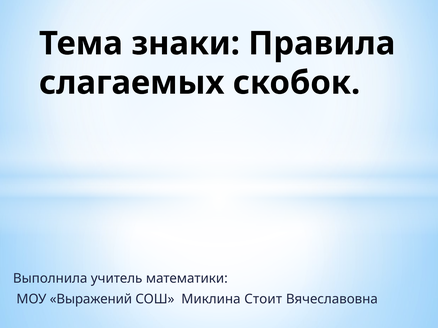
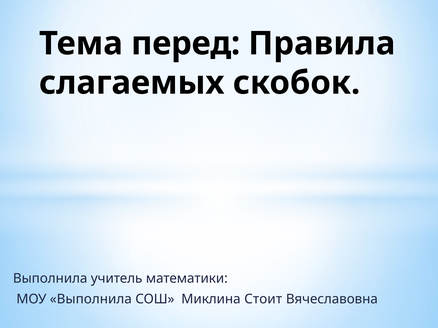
знаки: знаки -> перед (186, 44)
МОУ Выражений: Выражений -> Выполнила (91, 299)
